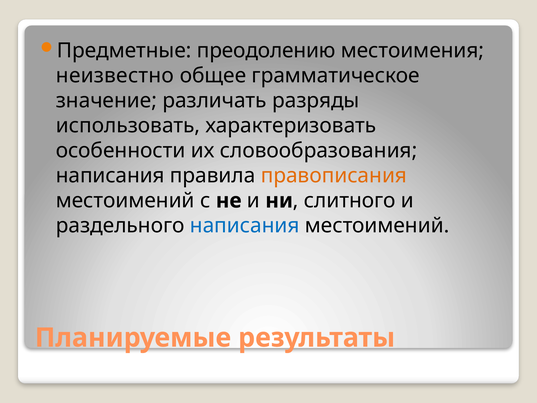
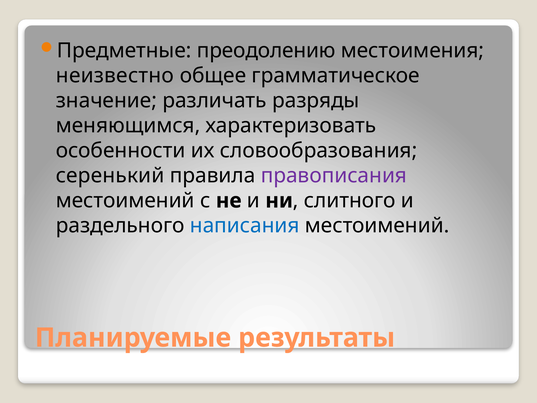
использовать: использовать -> меняющимся (128, 125)
написания: написания -> серенький (110, 176)
правописания colour: orange -> purple (334, 176)
